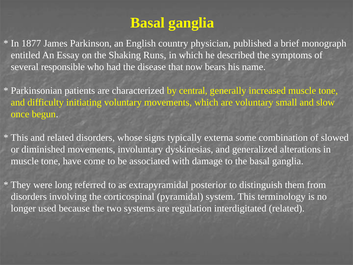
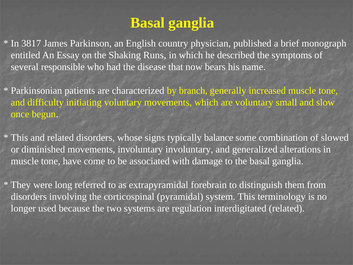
1877: 1877 -> 3817 (31, 43)
central: central -> branch (193, 90)
externa: externa -> balance (219, 138)
involuntary dyskinesias: dyskinesias -> involuntary (189, 149)
posterior: posterior -> forebrain (209, 185)
